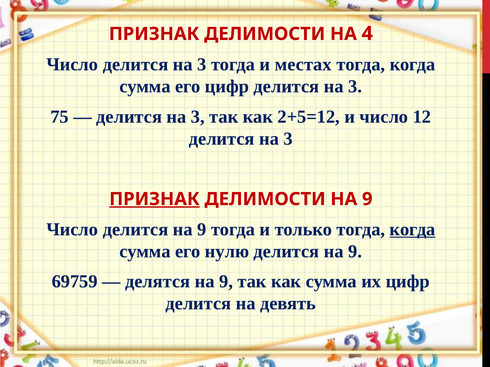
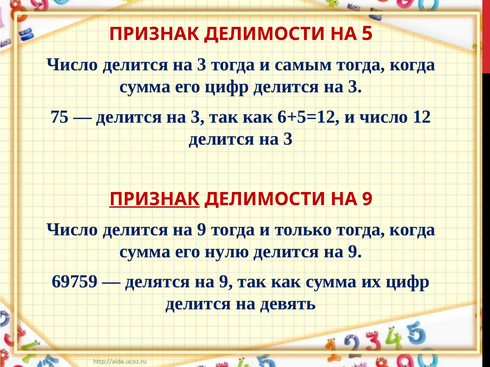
4: 4 -> 5 (367, 33)
местах: местах -> самым (303, 64)
2+5=12: 2+5=12 -> 6+5=12 (309, 117)
когда underline: present -> none (413, 230)
